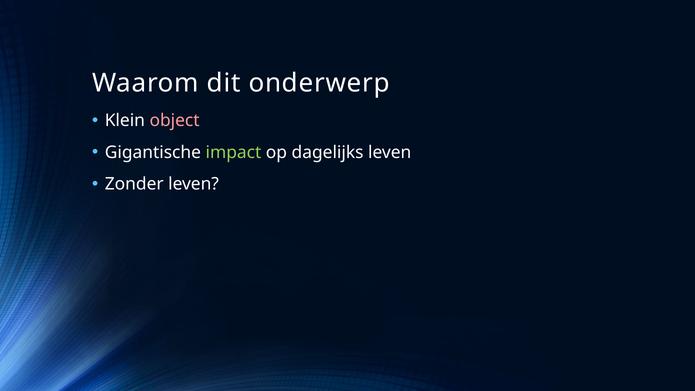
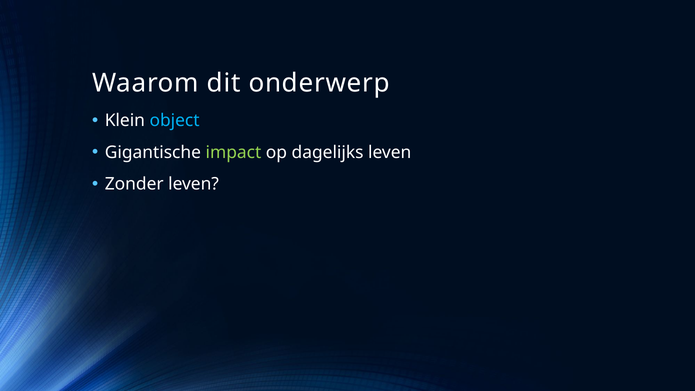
object colour: pink -> light blue (175, 121)
